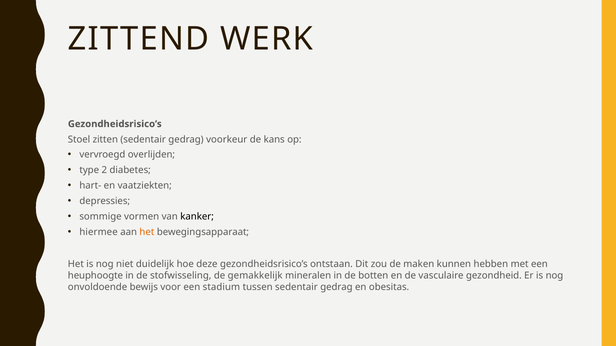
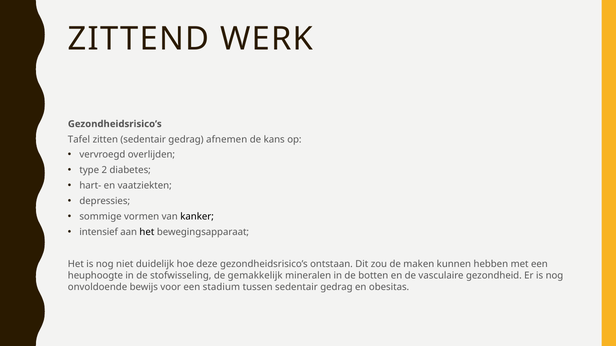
Stoel: Stoel -> Tafel (79, 140)
voorkeur: voorkeur -> afnemen (227, 140)
hiermee: hiermee -> intensief (99, 232)
het colour: orange -> black (147, 232)
